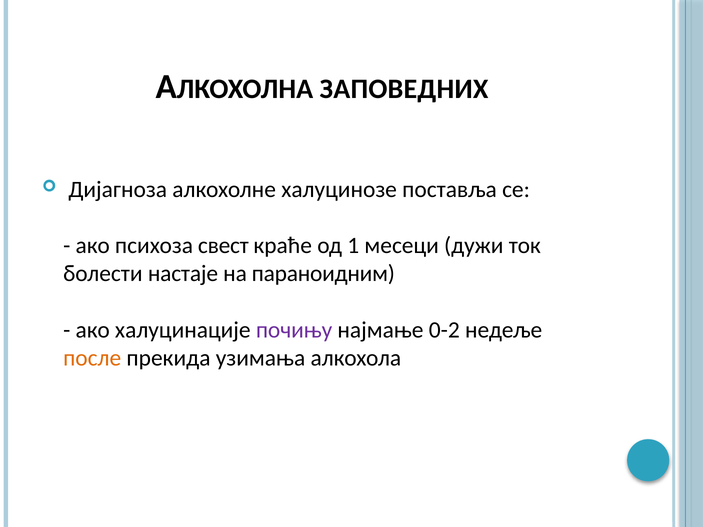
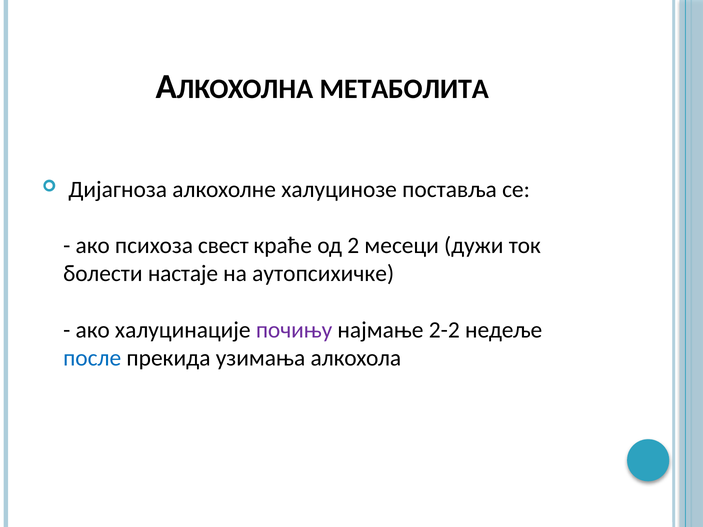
ЗАПОВЕДНИХ: ЗАПОВЕДНИХ -> МЕТАБОЛИТА (404, 89)
1: 1 -> 2 (353, 246)
параноидним: параноидним -> аутопсихичке (323, 274)
0-2: 0-2 -> 2-2 (444, 330)
после colour: orange -> blue (92, 358)
